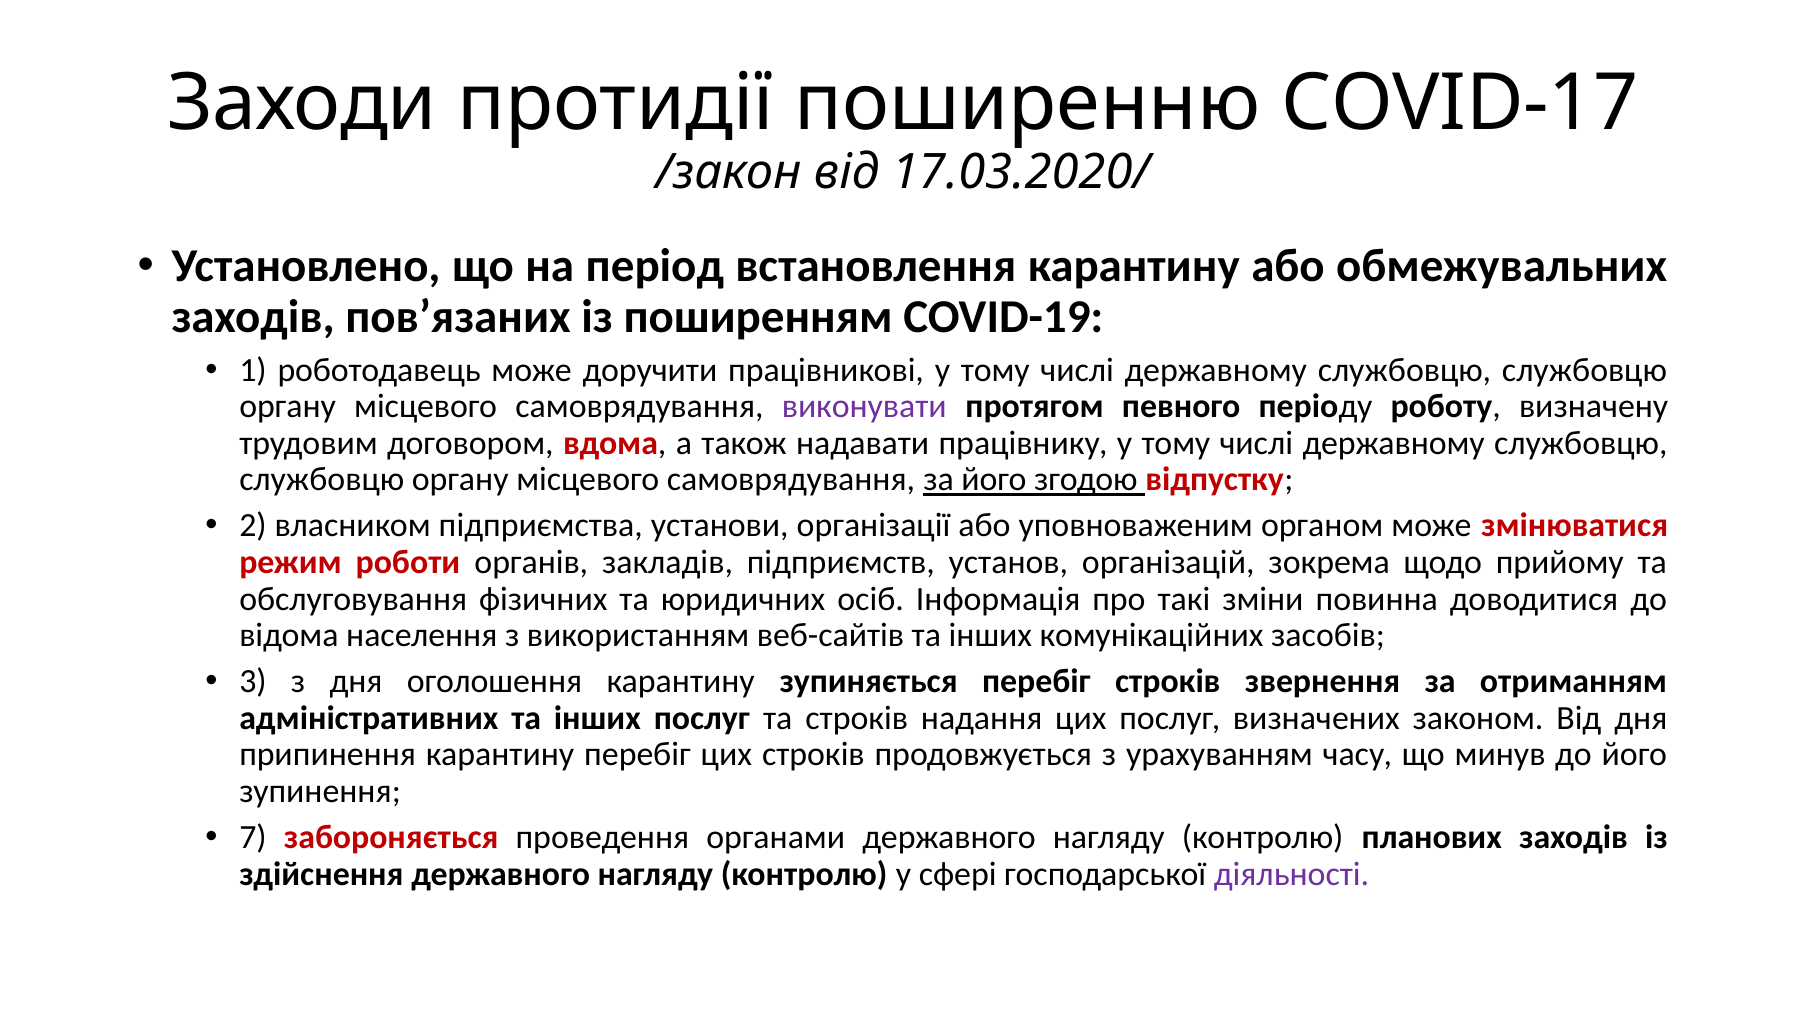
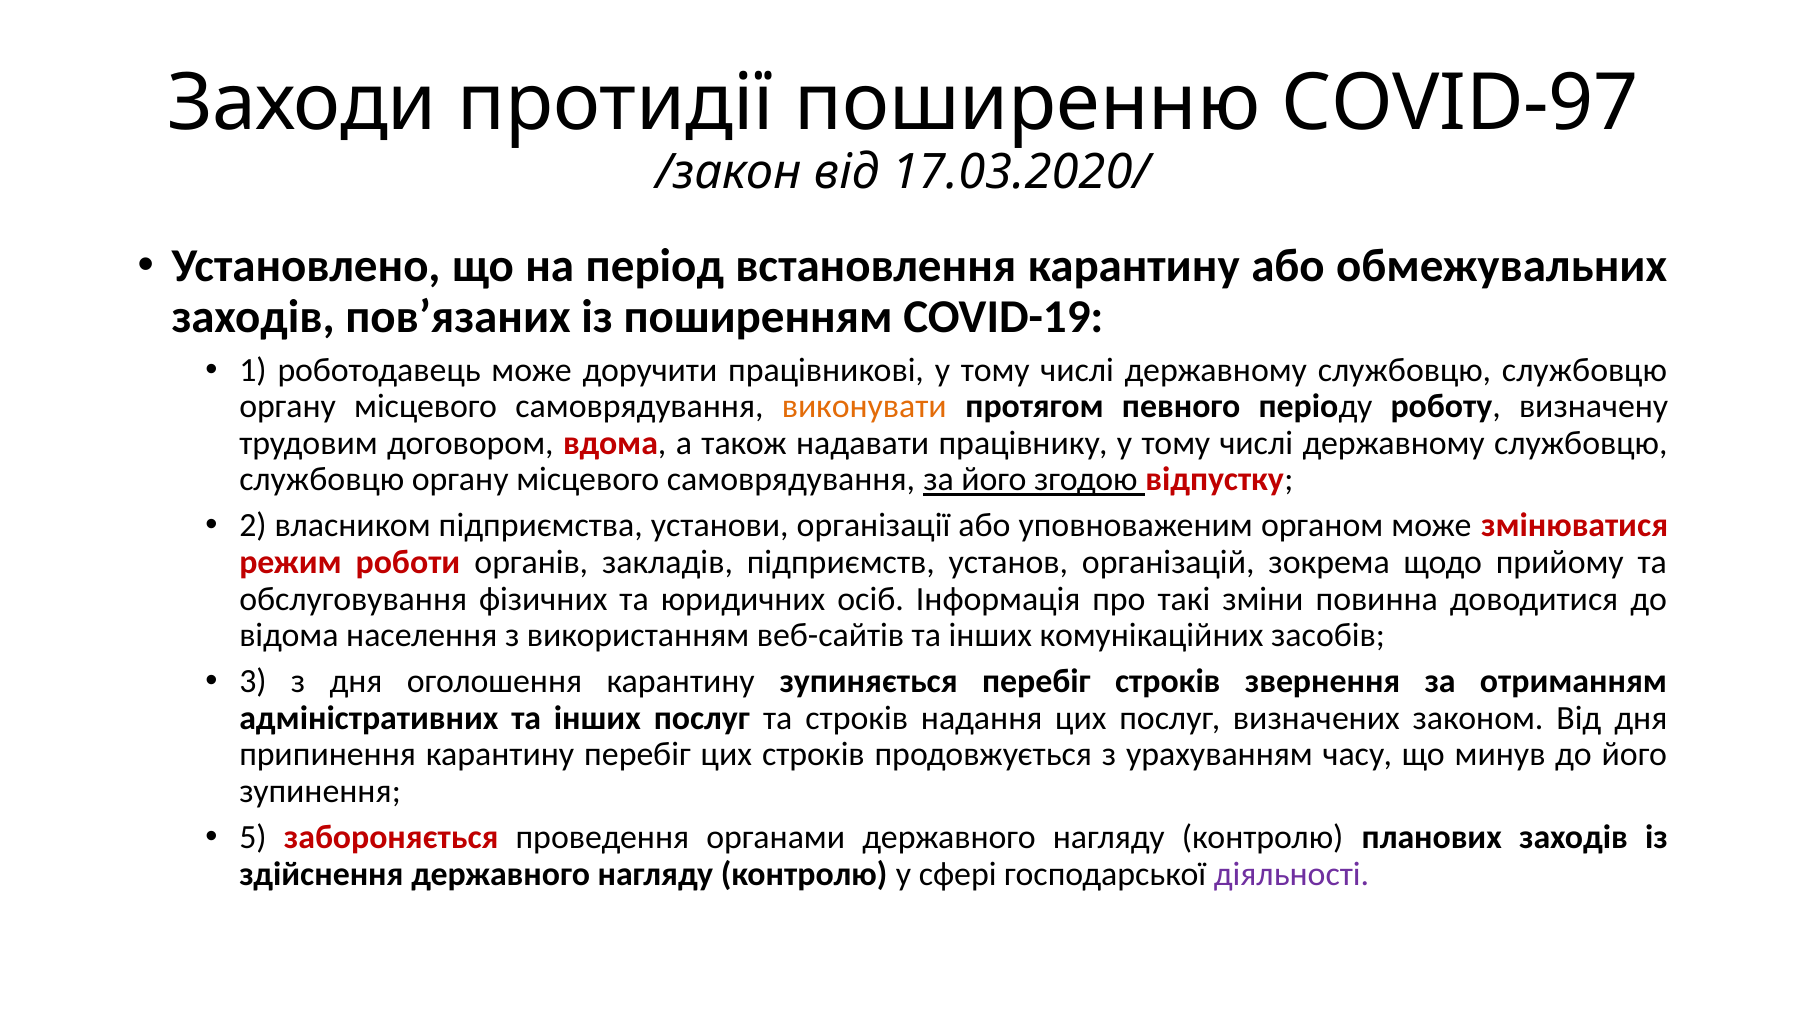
COVID-17: COVID-17 -> COVID-97 (1460, 103)
виконувати colour: purple -> orange (864, 407)
7: 7 -> 5 (253, 837)
